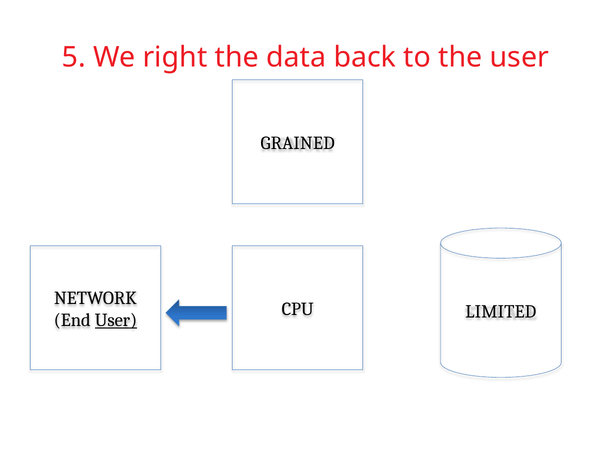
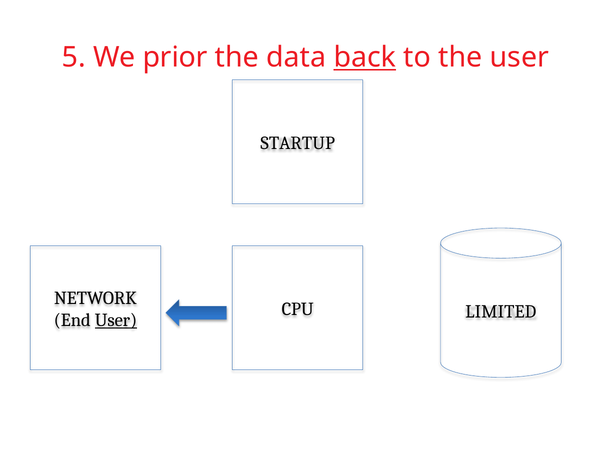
right: right -> prior (175, 57)
back underline: none -> present (365, 57)
GRAINED: GRAINED -> STARTUP (298, 143)
